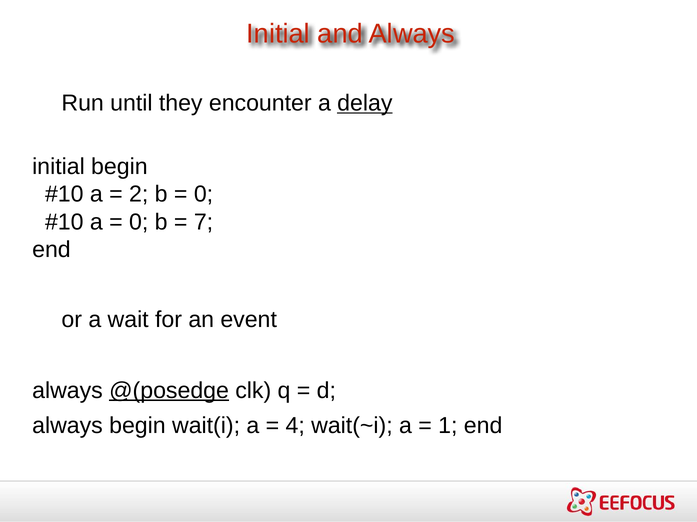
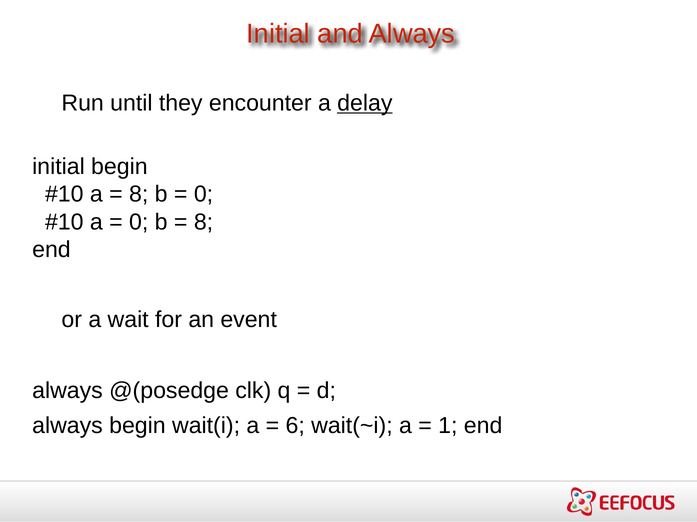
2: 2 -> 8 (139, 195)
7: 7 -> 8 (204, 222)
@(posedge underline: present -> none (169, 391)
4: 4 -> 6 (295, 426)
